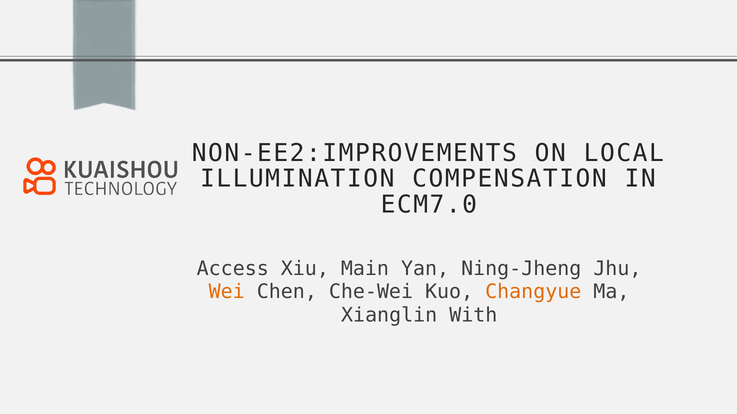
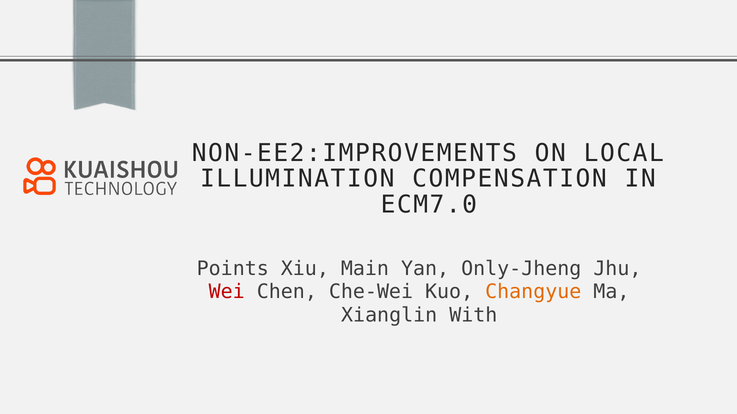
Access: Access -> Points (233, 269)
Ning-Jheng: Ning-Jheng -> Only-Jheng (521, 269)
Wei colour: orange -> red (227, 292)
